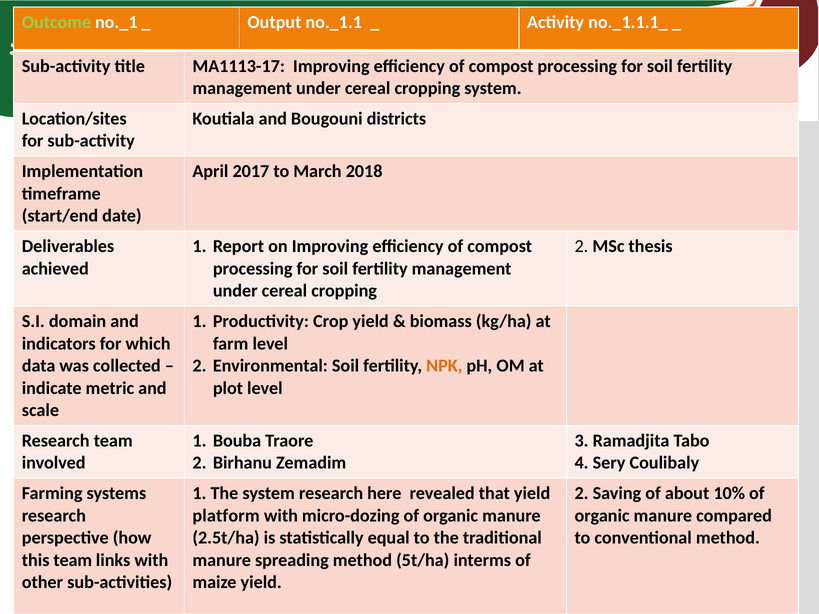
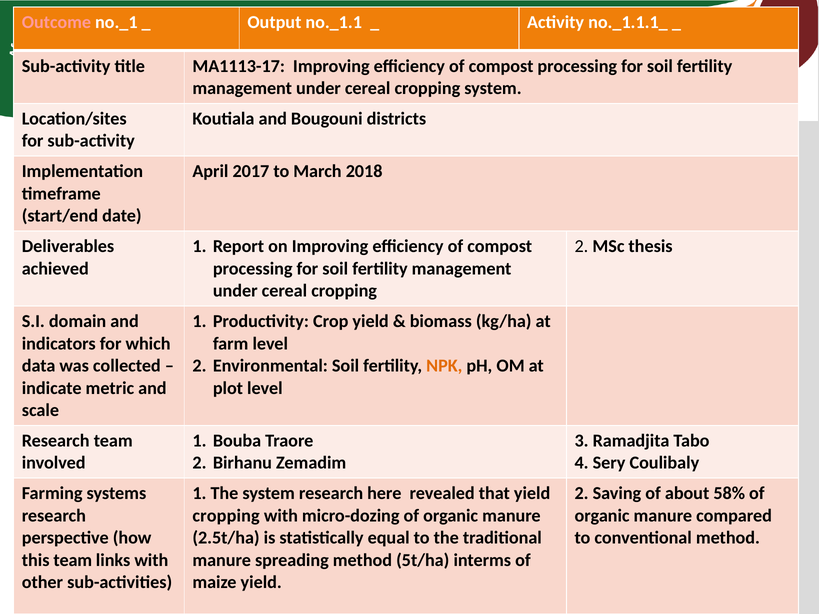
Outcome colour: light green -> pink (56, 22)
10%: 10% -> 58% (729, 494)
platform: platform -> cropping (226, 516)
